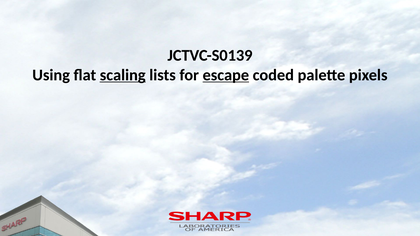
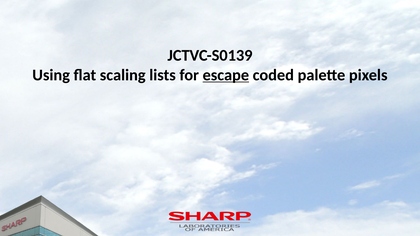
scaling underline: present -> none (123, 75)
